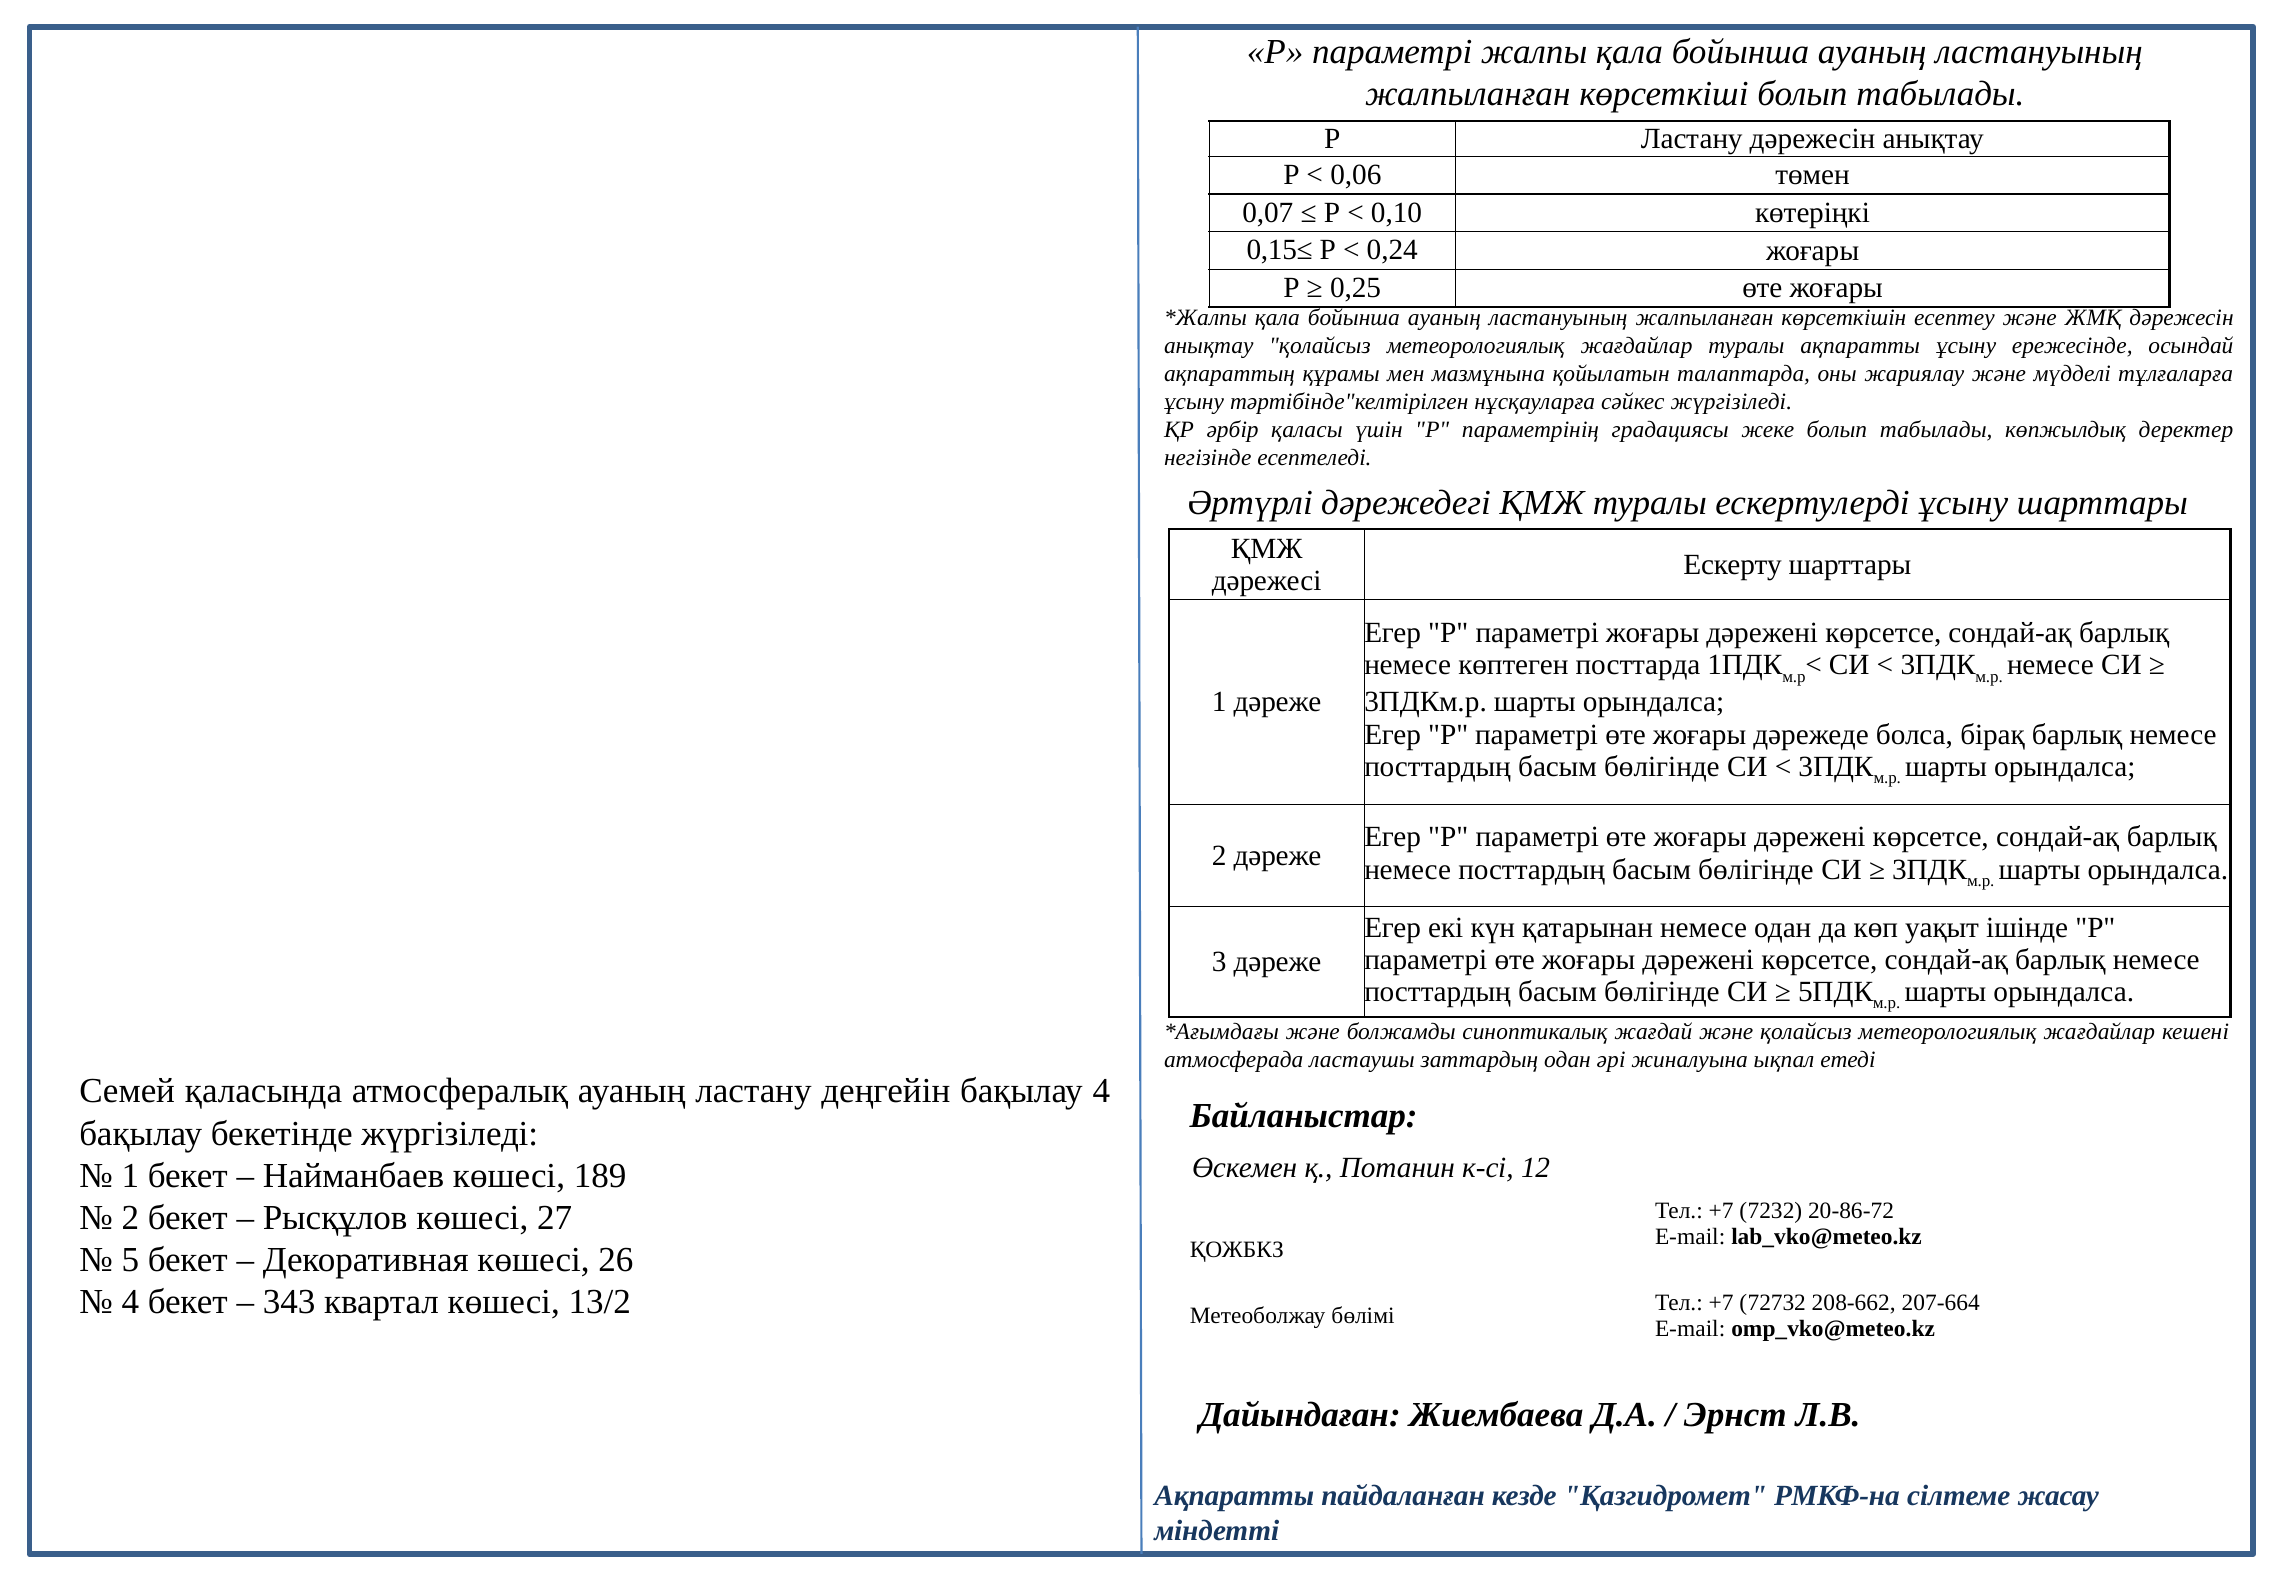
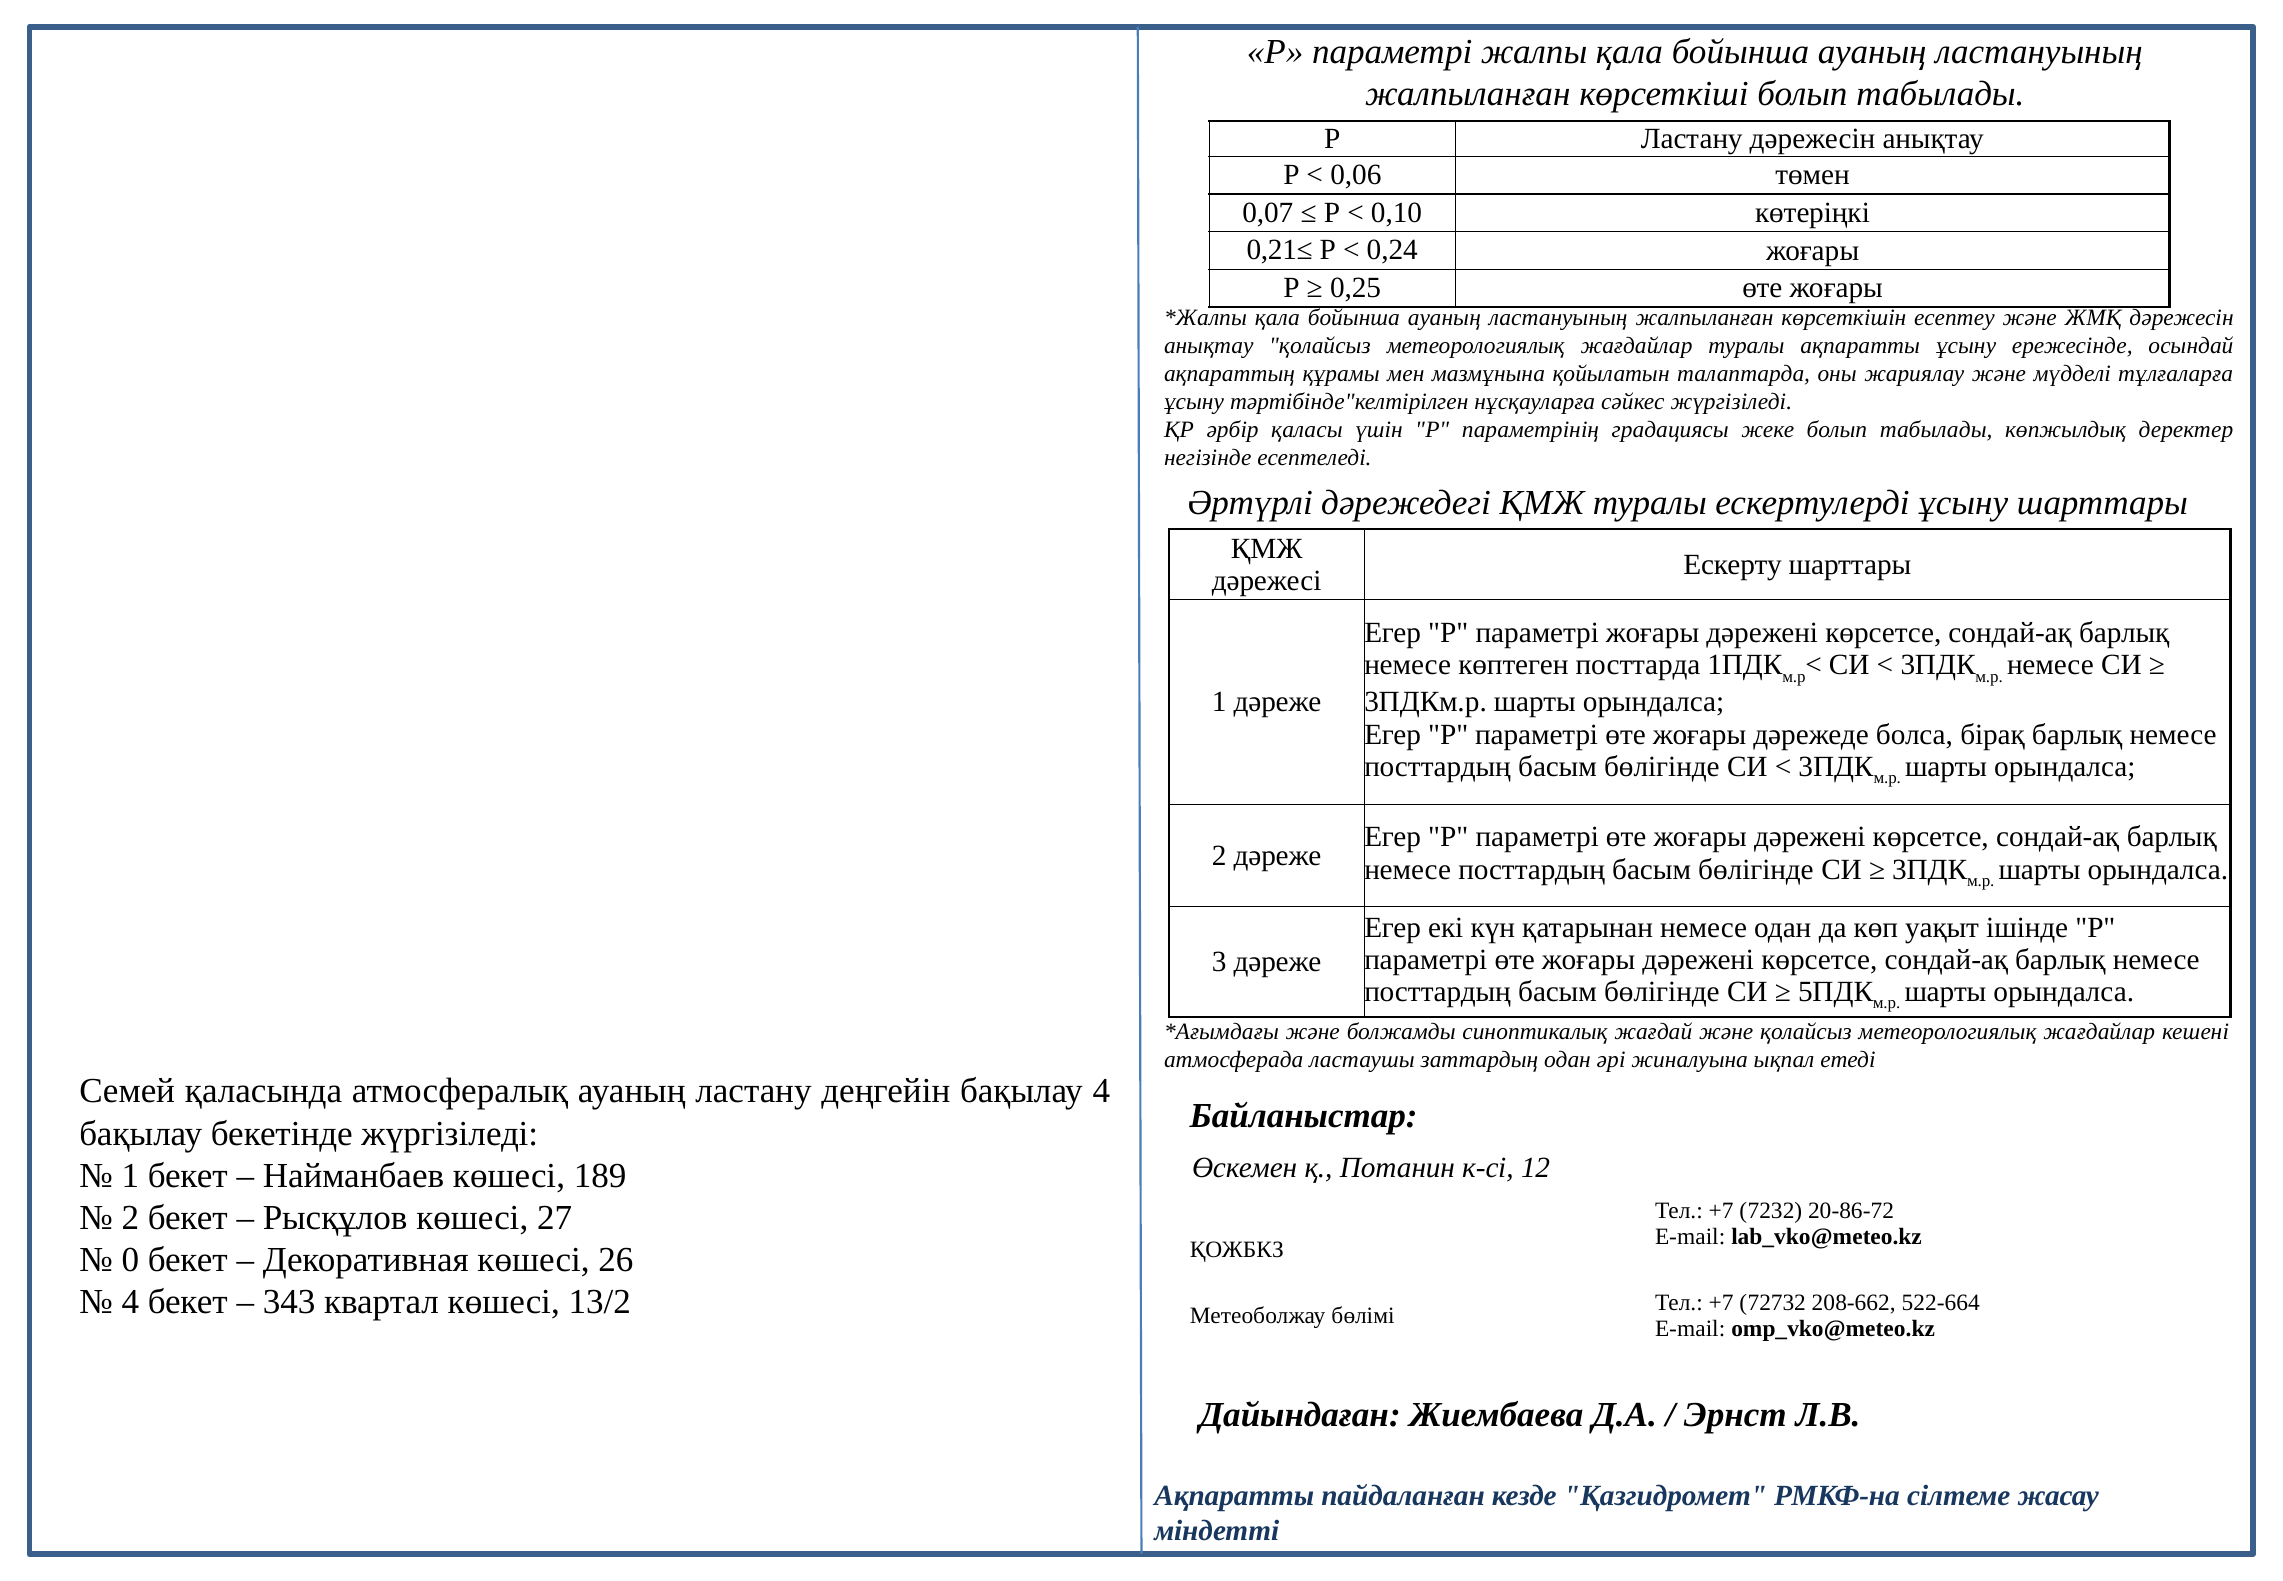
0,15≤: 0,15≤ -> 0,21≤ (1280, 250)
5: 5 -> 0 (130, 1260)
207-664: 207-664 -> 522-664 (1941, 1302)
